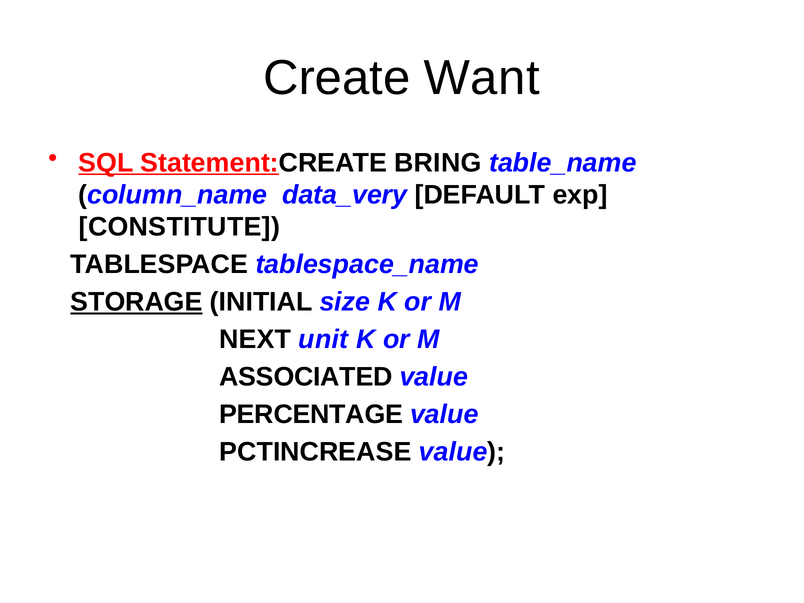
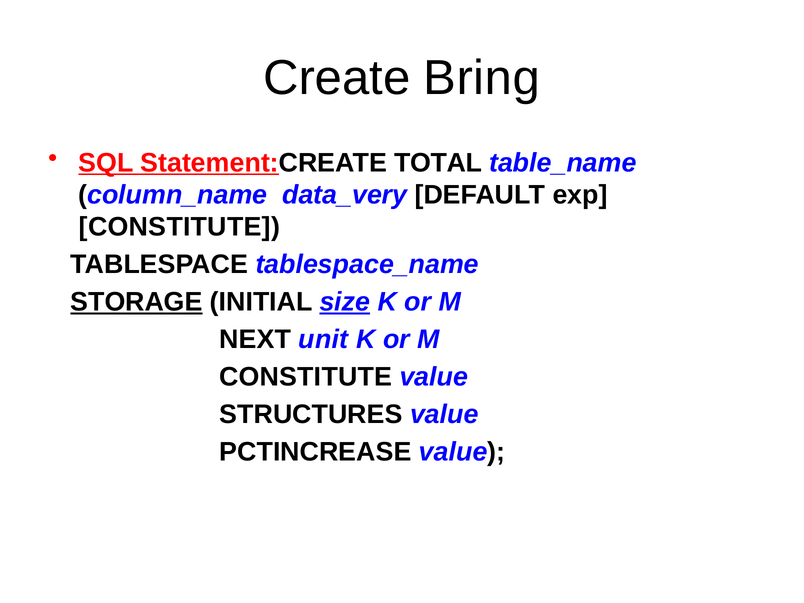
Want: Want -> Bring (482, 78)
BRING: BRING -> TOTAL (438, 163)
size underline: none -> present (345, 302)
ASSOCIATED: ASSOCIATED -> CONSTITUTE (306, 377)
PERCENTAGE: PERCENTAGE -> STRUCTURES (311, 415)
